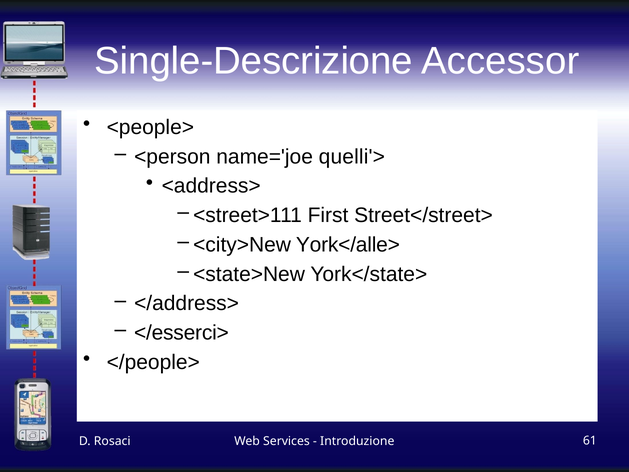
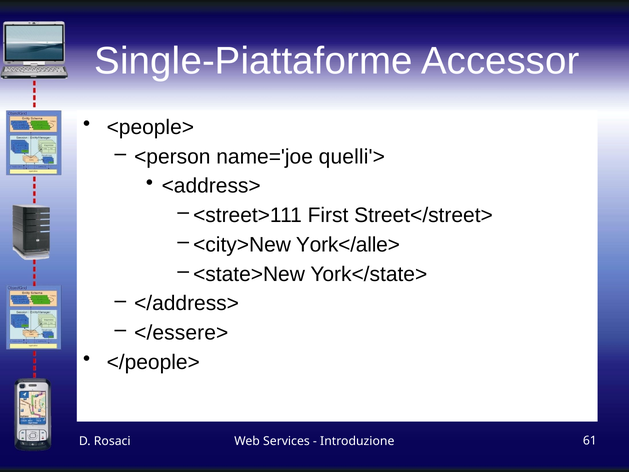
Single-Descrizione: Single-Descrizione -> Single-Piattaforme (254, 61)
</esserci>: </esserci> -> </essere> (181, 333)
